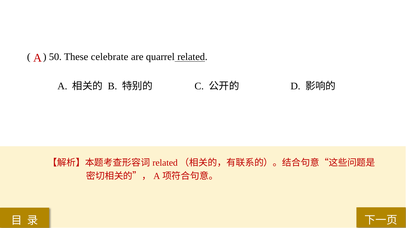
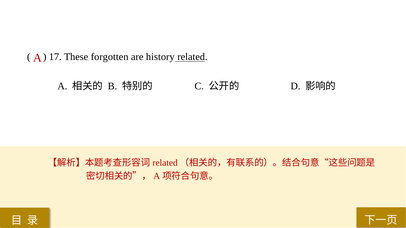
50: 50 -> 17 (55, 57)
celebrate: celebrate -> forgotten (110, 57)
quarrel: quarrel -> history (160, 57)
